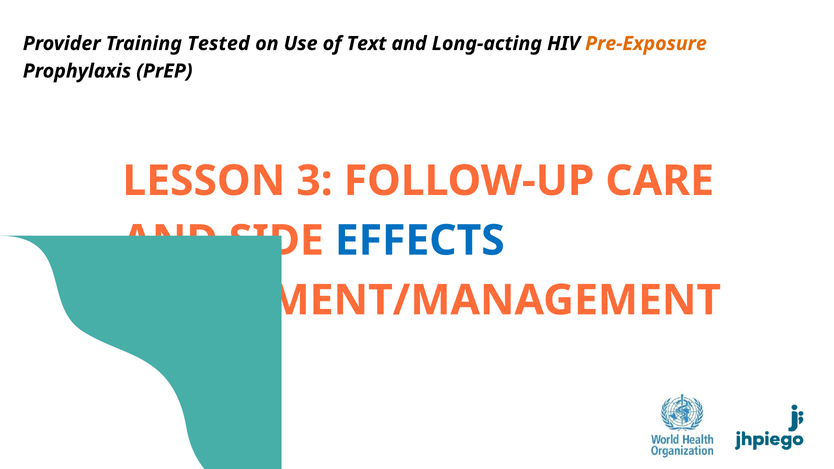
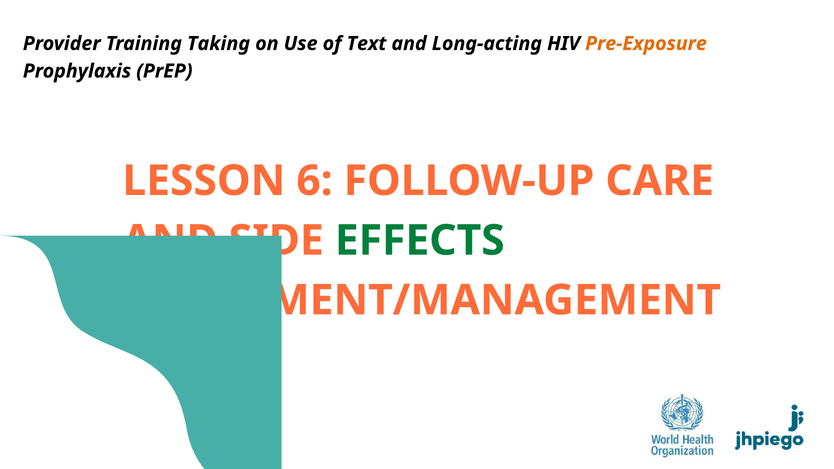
Tested: Tested -> Taking (219, 44)
3: 3 -> 6 (315, 181)
EFFECTS colour: blue -> green (420, 241)
